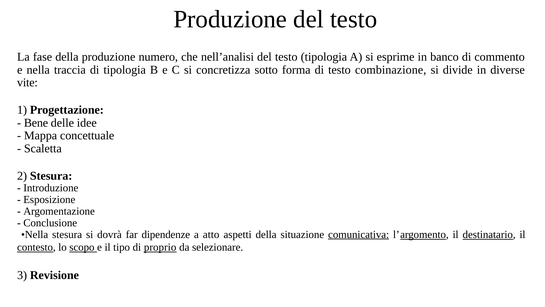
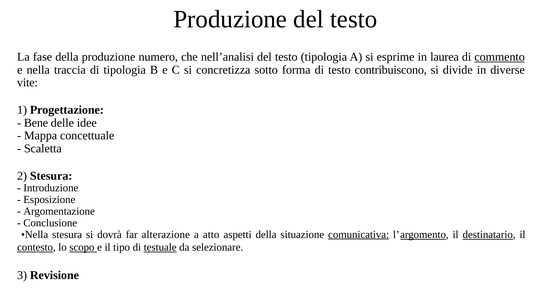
banco: banco -> laurea (445, 57)
commento underline: none -> present (500, 57)
combinazione: combinazione -> contribuiscono (391, 70)
dipendenze: dipendenze -> alterazione (166, 234)
proprio: proprio -> testuale (160, 247)
